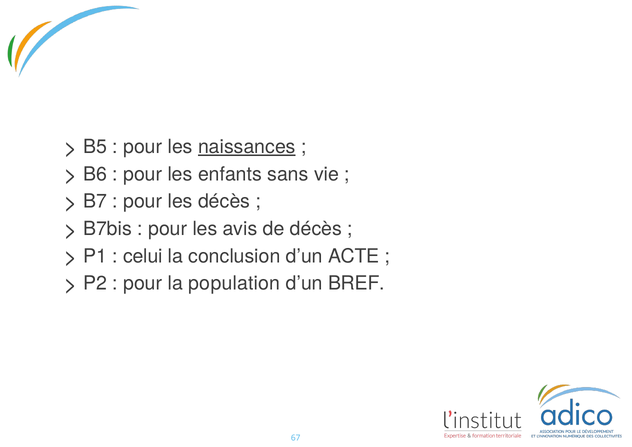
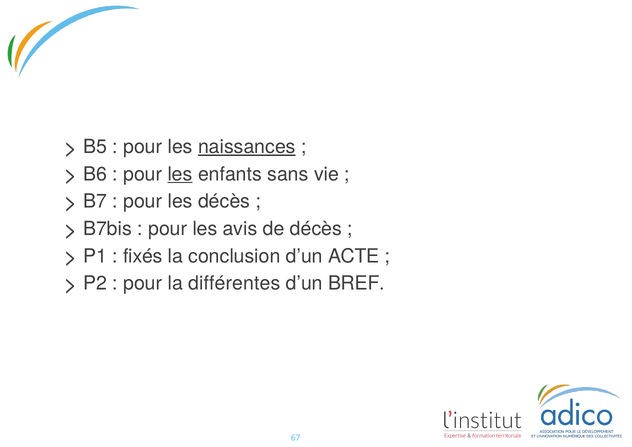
les underline: none -> present (180, 174)
celui: celui -> fixés (143, 256)
population: population -> différentes (234, 283)
